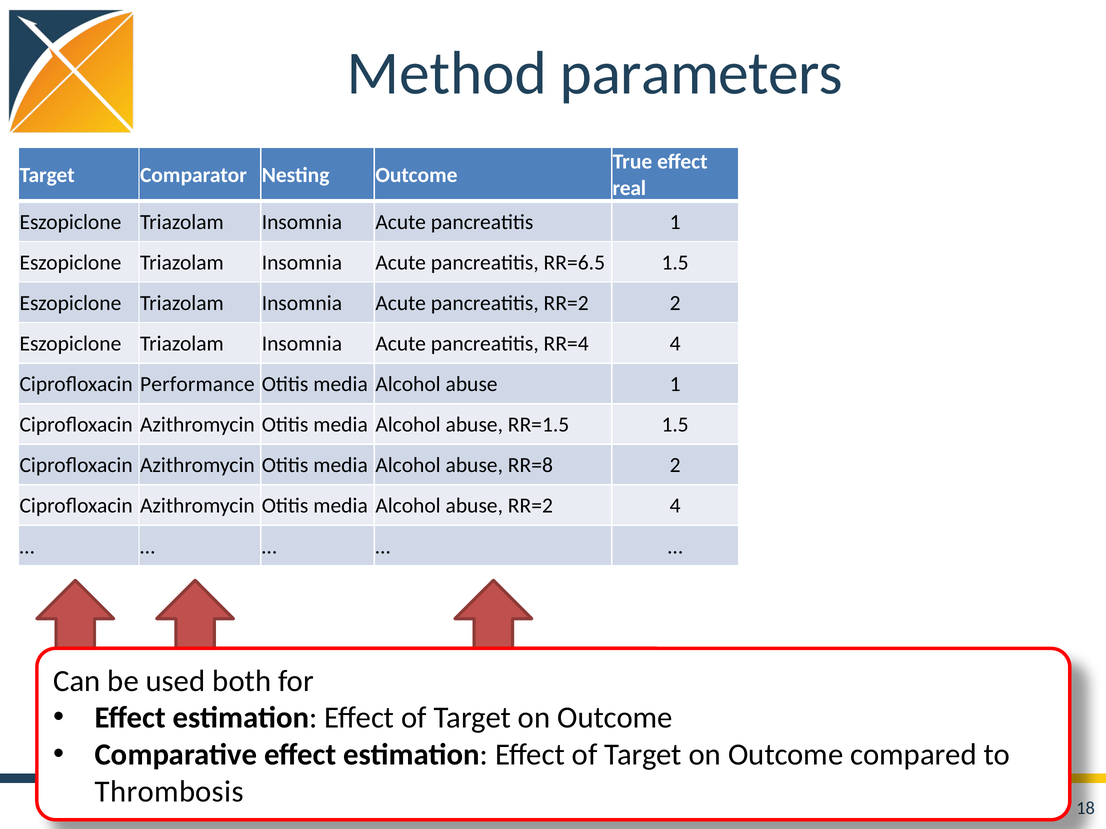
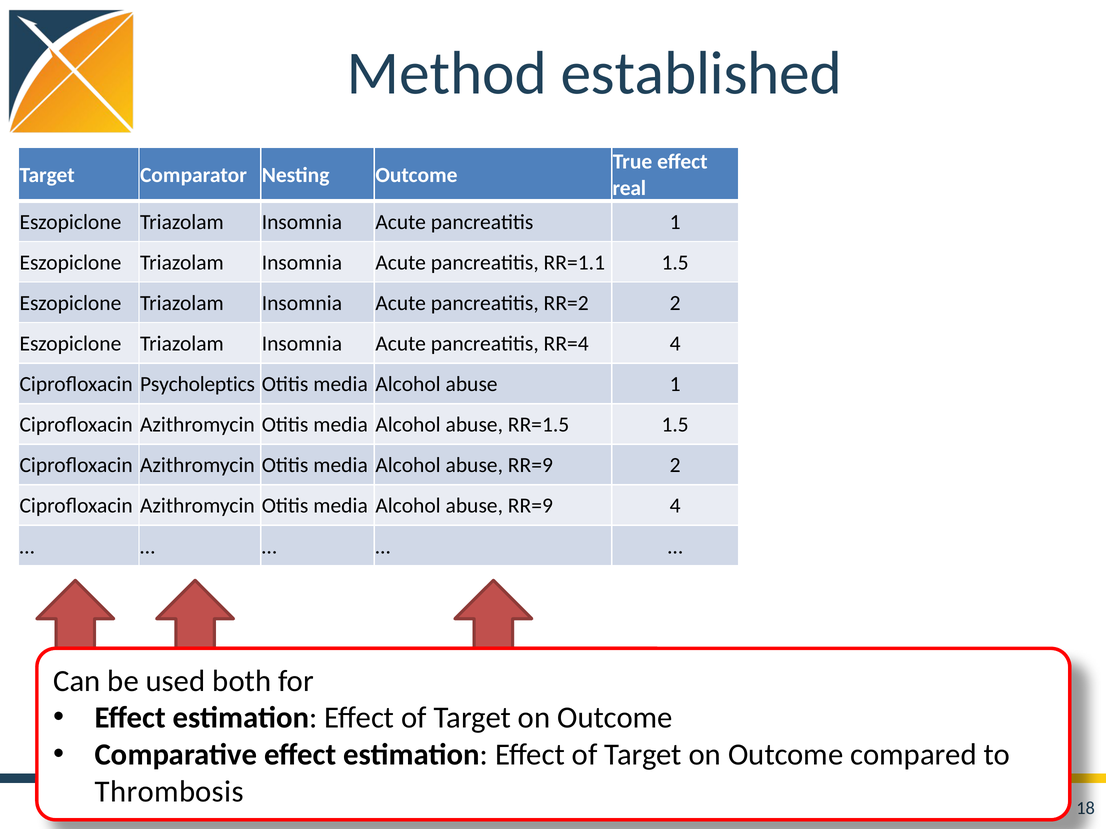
parameters: parameters -> established (701, 73)
RR=6.5: RR=6.5 -> RR=1.1 (574, 263)
Performance: Performance -> Psycholeptics (198, 384)
RR=8: RR=8 -> RR=9 (530, 466)
RR=2: RR=2 -> RR=9 (530, 506)
